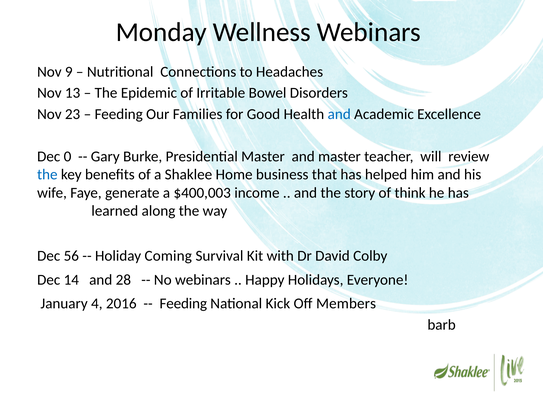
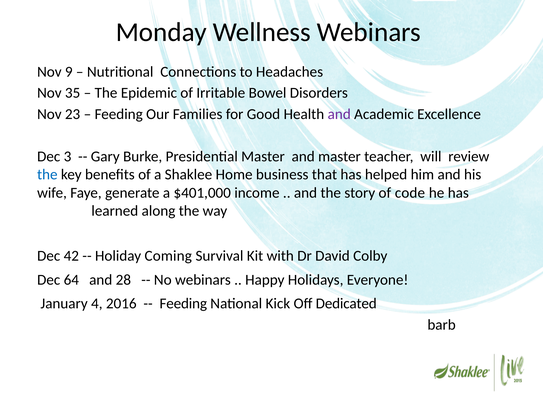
13: 13 -> 35 (73, 93)
and colour: blue -> purple (339, 114)
0: 0 -> 3 (68, 156)
$400,003: $400,003 -> $401,000 (202, 192)
think: think -> code (410, 192)
56: 56 -> 42 (71, 255)
14: 14 -> 64 (71, 279)
Members: Members -> Dedicated (346, 303)
